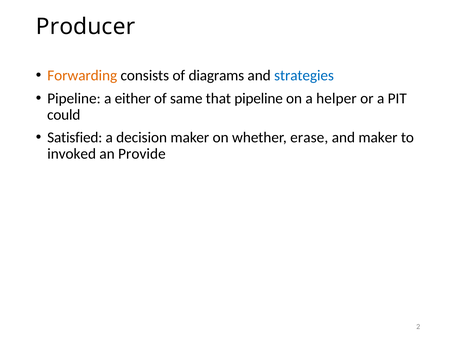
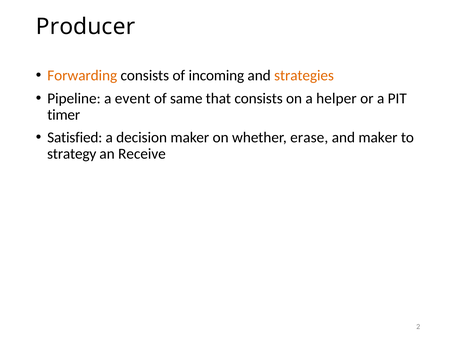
diagrams: diagrams -> incoming (216, 76)
strategies colour: blue -> orange (304, 76)
either: either -> event (133, 98)
that pipeline: pipeline -> consists (259, 98)
could: could -> timer (64, 115)
invoked: invoked -> strategy (72, 154)
Provide: Provide -> Receive (142, 154)
